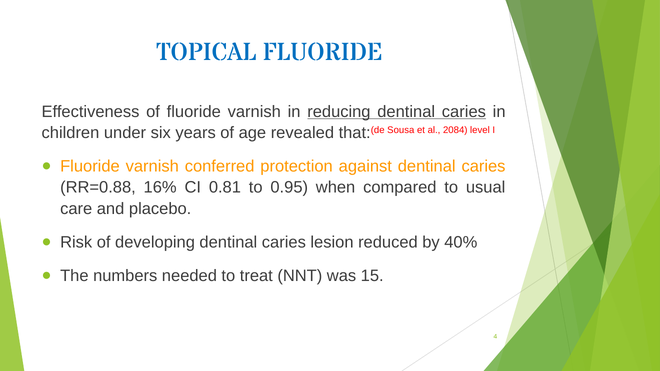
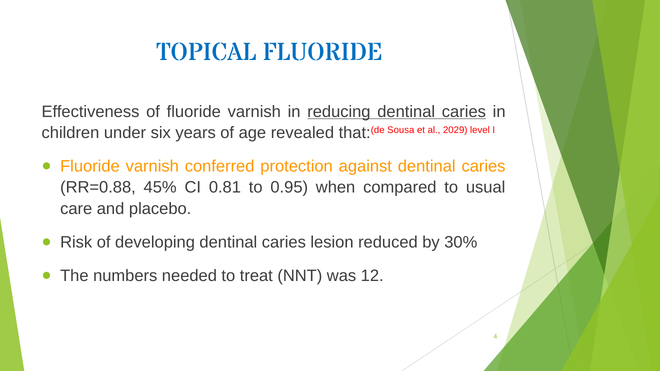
2084: 2084 -> 2029 (455, 130)
16%: 16% -> 45% (160, 188)
40%: 40% -> 30% (461, 242)
15: 15 -> 12 (372, 276)
